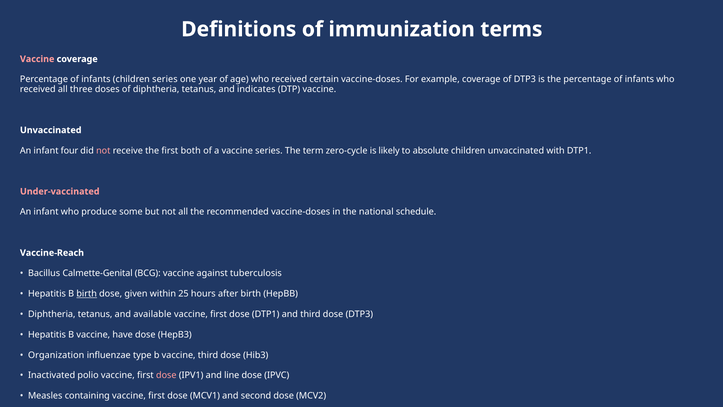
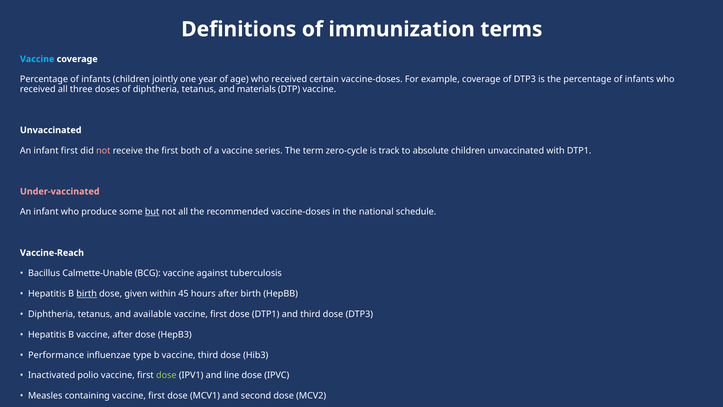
Vaccine colour: pink -> light blue (37, 59)
children series: series -> jointly (165, 79)
indicates: indicates -> materials (256, 89)
infant four: four -> first (69, 150)
likely: likely -> track (389, 150)
but underline: none -> present (152, 212)
Calmette-Genital: Calmette-Genital -> Calmette-Unable (98, 273)
25: 25 -> 45 (184, 294)
vaccine have: have -> after (123, 334)
Organization: Organization -> Performance (56, 355)
dose colour: pink -> light green (166, 375)
